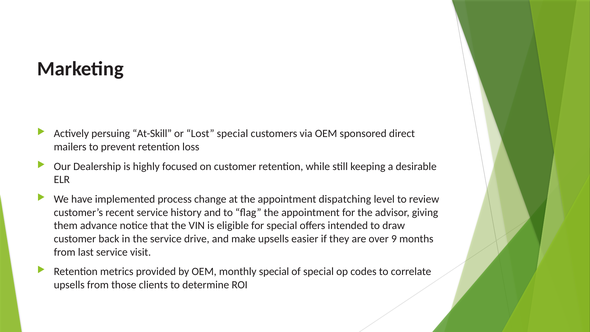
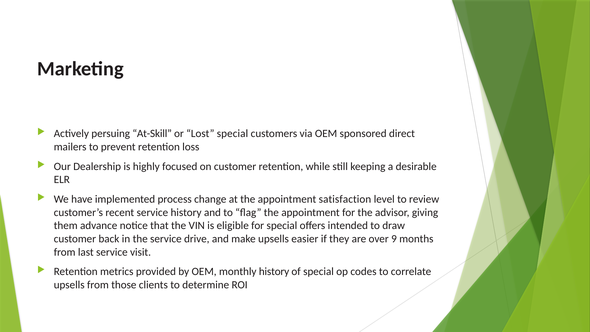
dispatching: dispatching -> satisfaction (345, 199)
monthly special: special -> history (274, 272)
